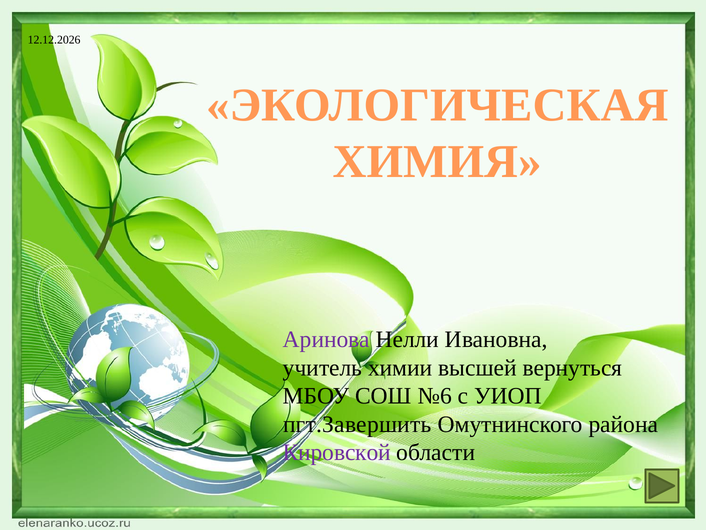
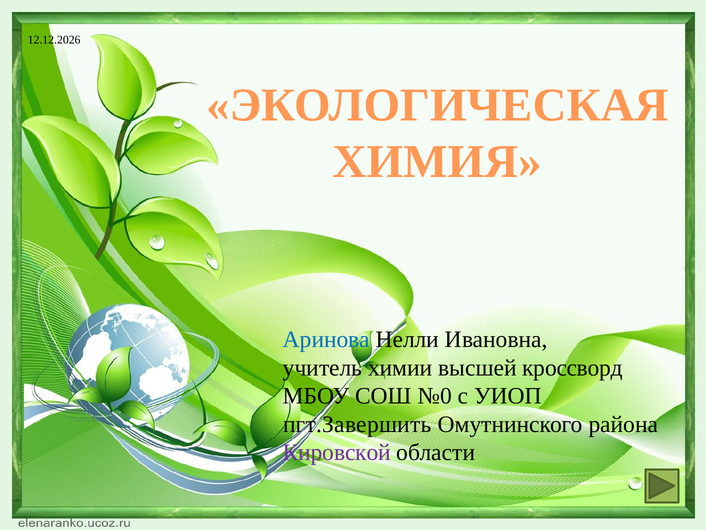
Аринова colour: purple -> blue (326, 339)
вернуться: вернуться -> кроссворд (573, 367)
№6: №6 -> №0 (435, 396)
